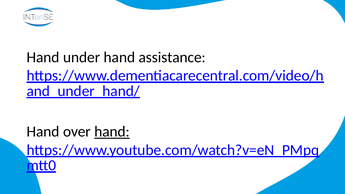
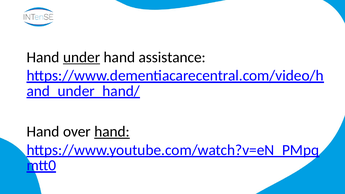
under underline: none -> present (82, 57)
